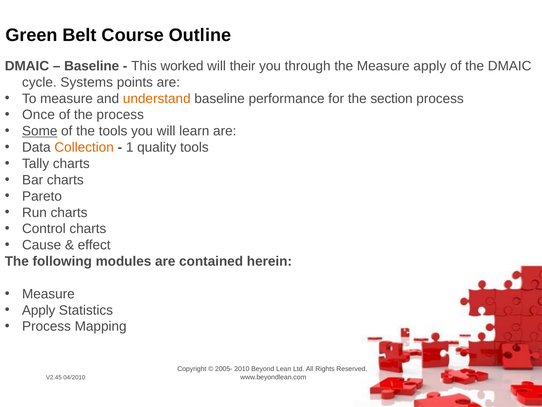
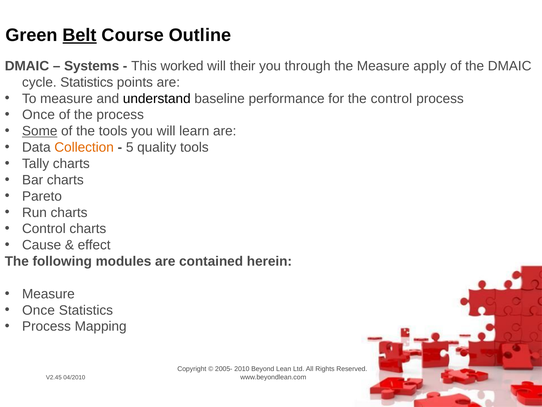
Belt underline: none -> present (80, 35)
Baseline: Baseline -> Systems (92, 66)
cycle Systems: Systems -> Statistics (87, 82)
understand colour: orange -> black (157, 98)
the section: section -> control (391, 98)
1: 1 -> 5 (130, 147)
Apply: Apply -> Once (39, 310)
